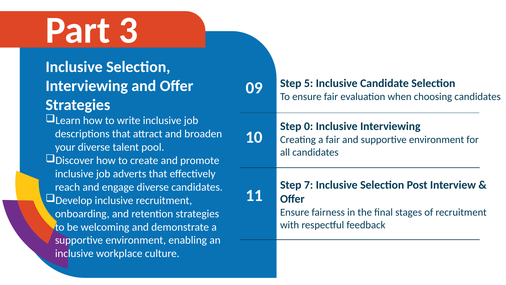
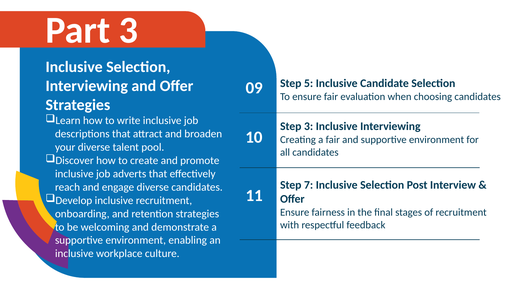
Step 0: 0 -> 3 (309, 126)
